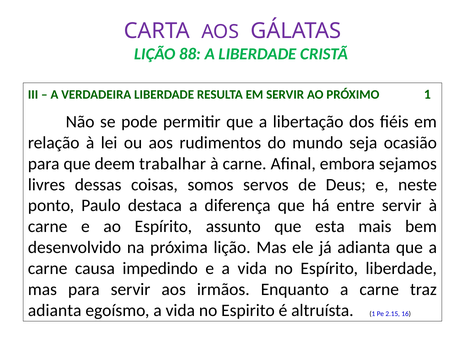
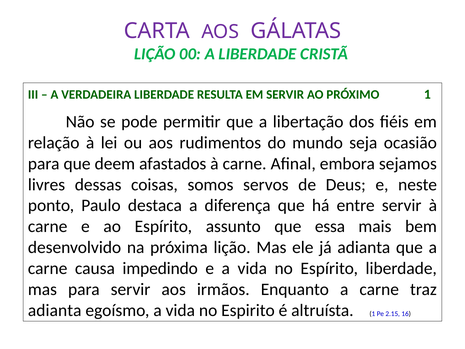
88: 88 -> 00 (190, 54)
trabalhar: trabalhar -> afastados (173, 164)
esta: esta -> essa (330, 226)
